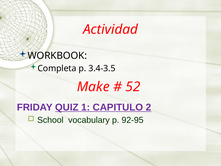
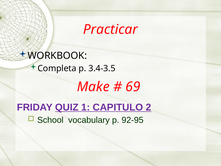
Actividad: Actividad -> Practicar (110, 29)
52: 52 -> 69 (133, 87)
